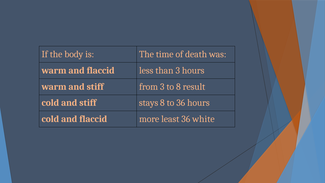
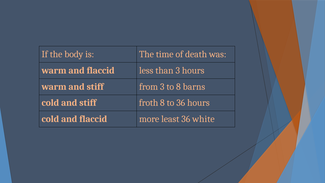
result: result -> barns (194, 87)
stays: stays -> froth (149, 103)
